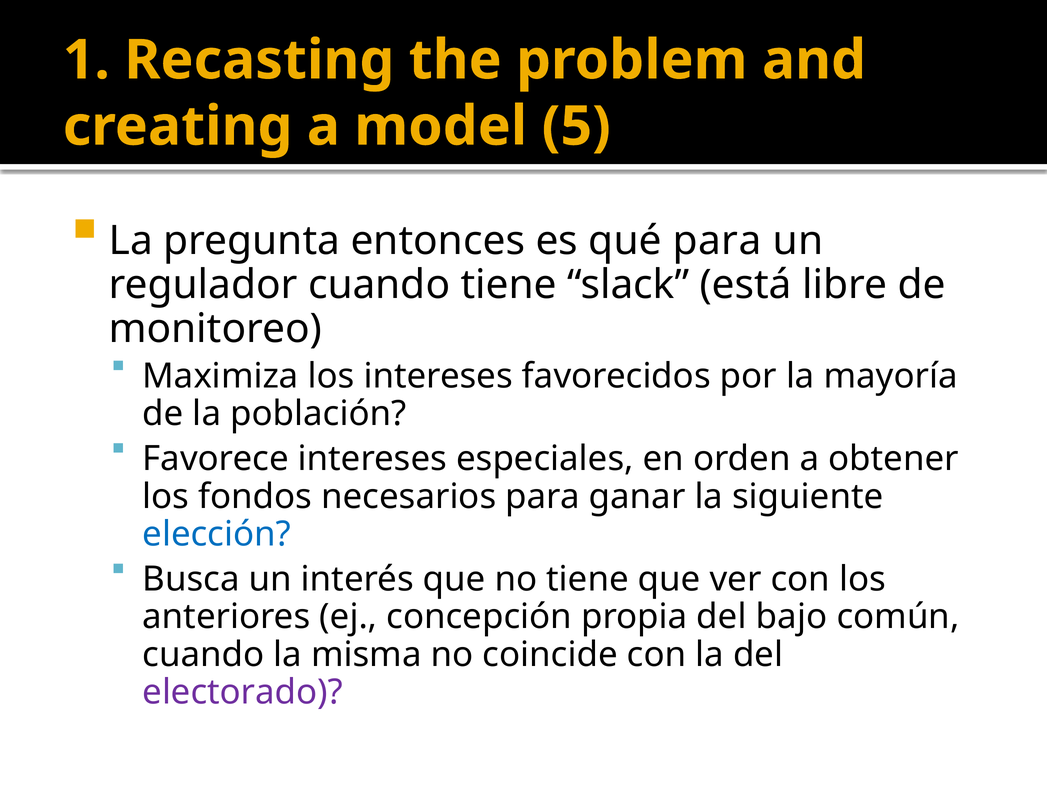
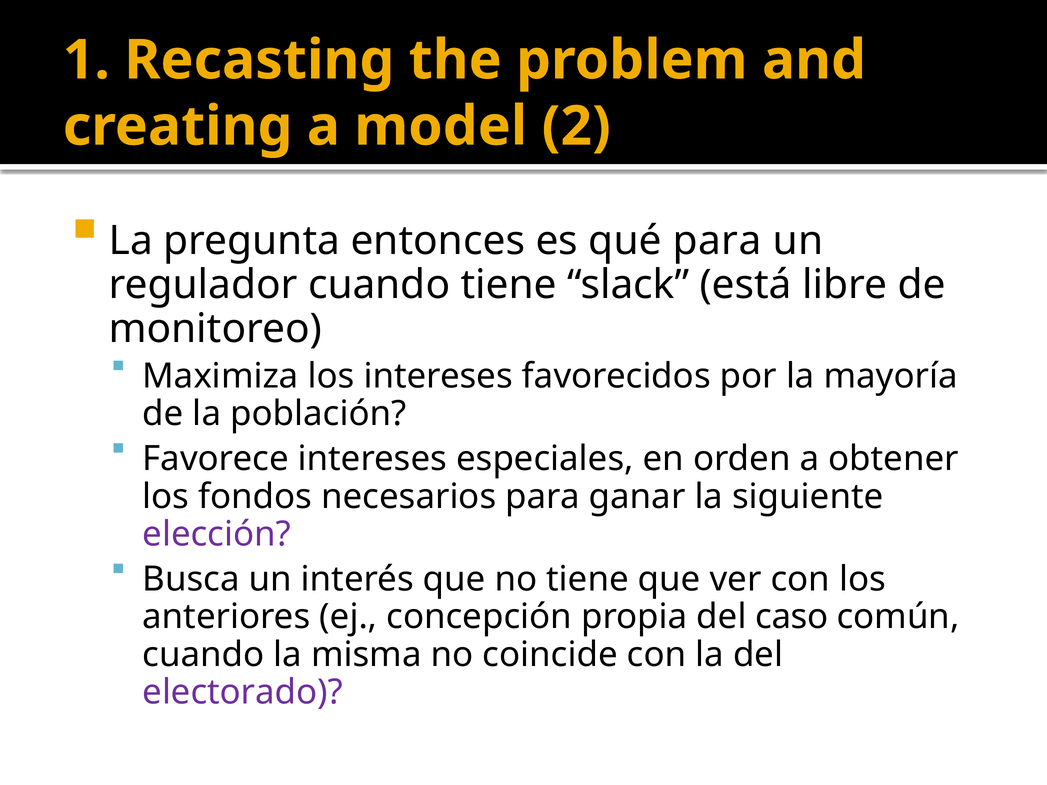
5: 5 -> 2 (576, 127)
elección colour: blue -> purple (217, 534)
bajo: bajo -> caso (792, 617)
